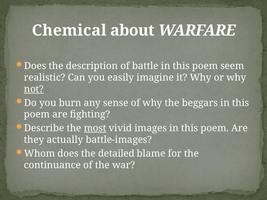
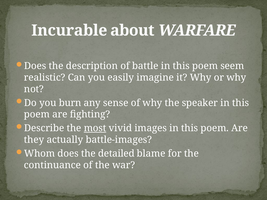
Chemical: Chemical -> Incurable (69, 30)
not underline: present -> none (34, 89)
beggars: beggars -> speaker (200, 103)
